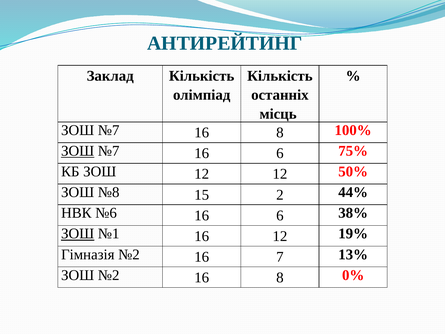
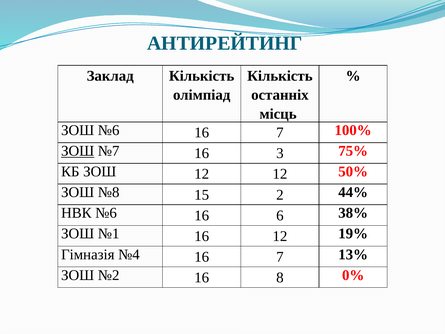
№7: №7 -> №6 (109, 130)
8: 8 -> 7 (280, 133)
№7 16 6: 6 -> 3 (280, 153)
ЗОШ underline: present -> none (78, 234)
Гімназія №2: №2 -> №4 (129, 254)
